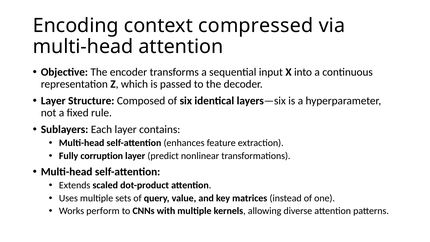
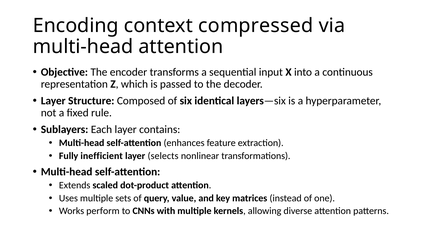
corruption: corruption -> inefficient (102, 156)
predict: predict -> selects (163, 156)
